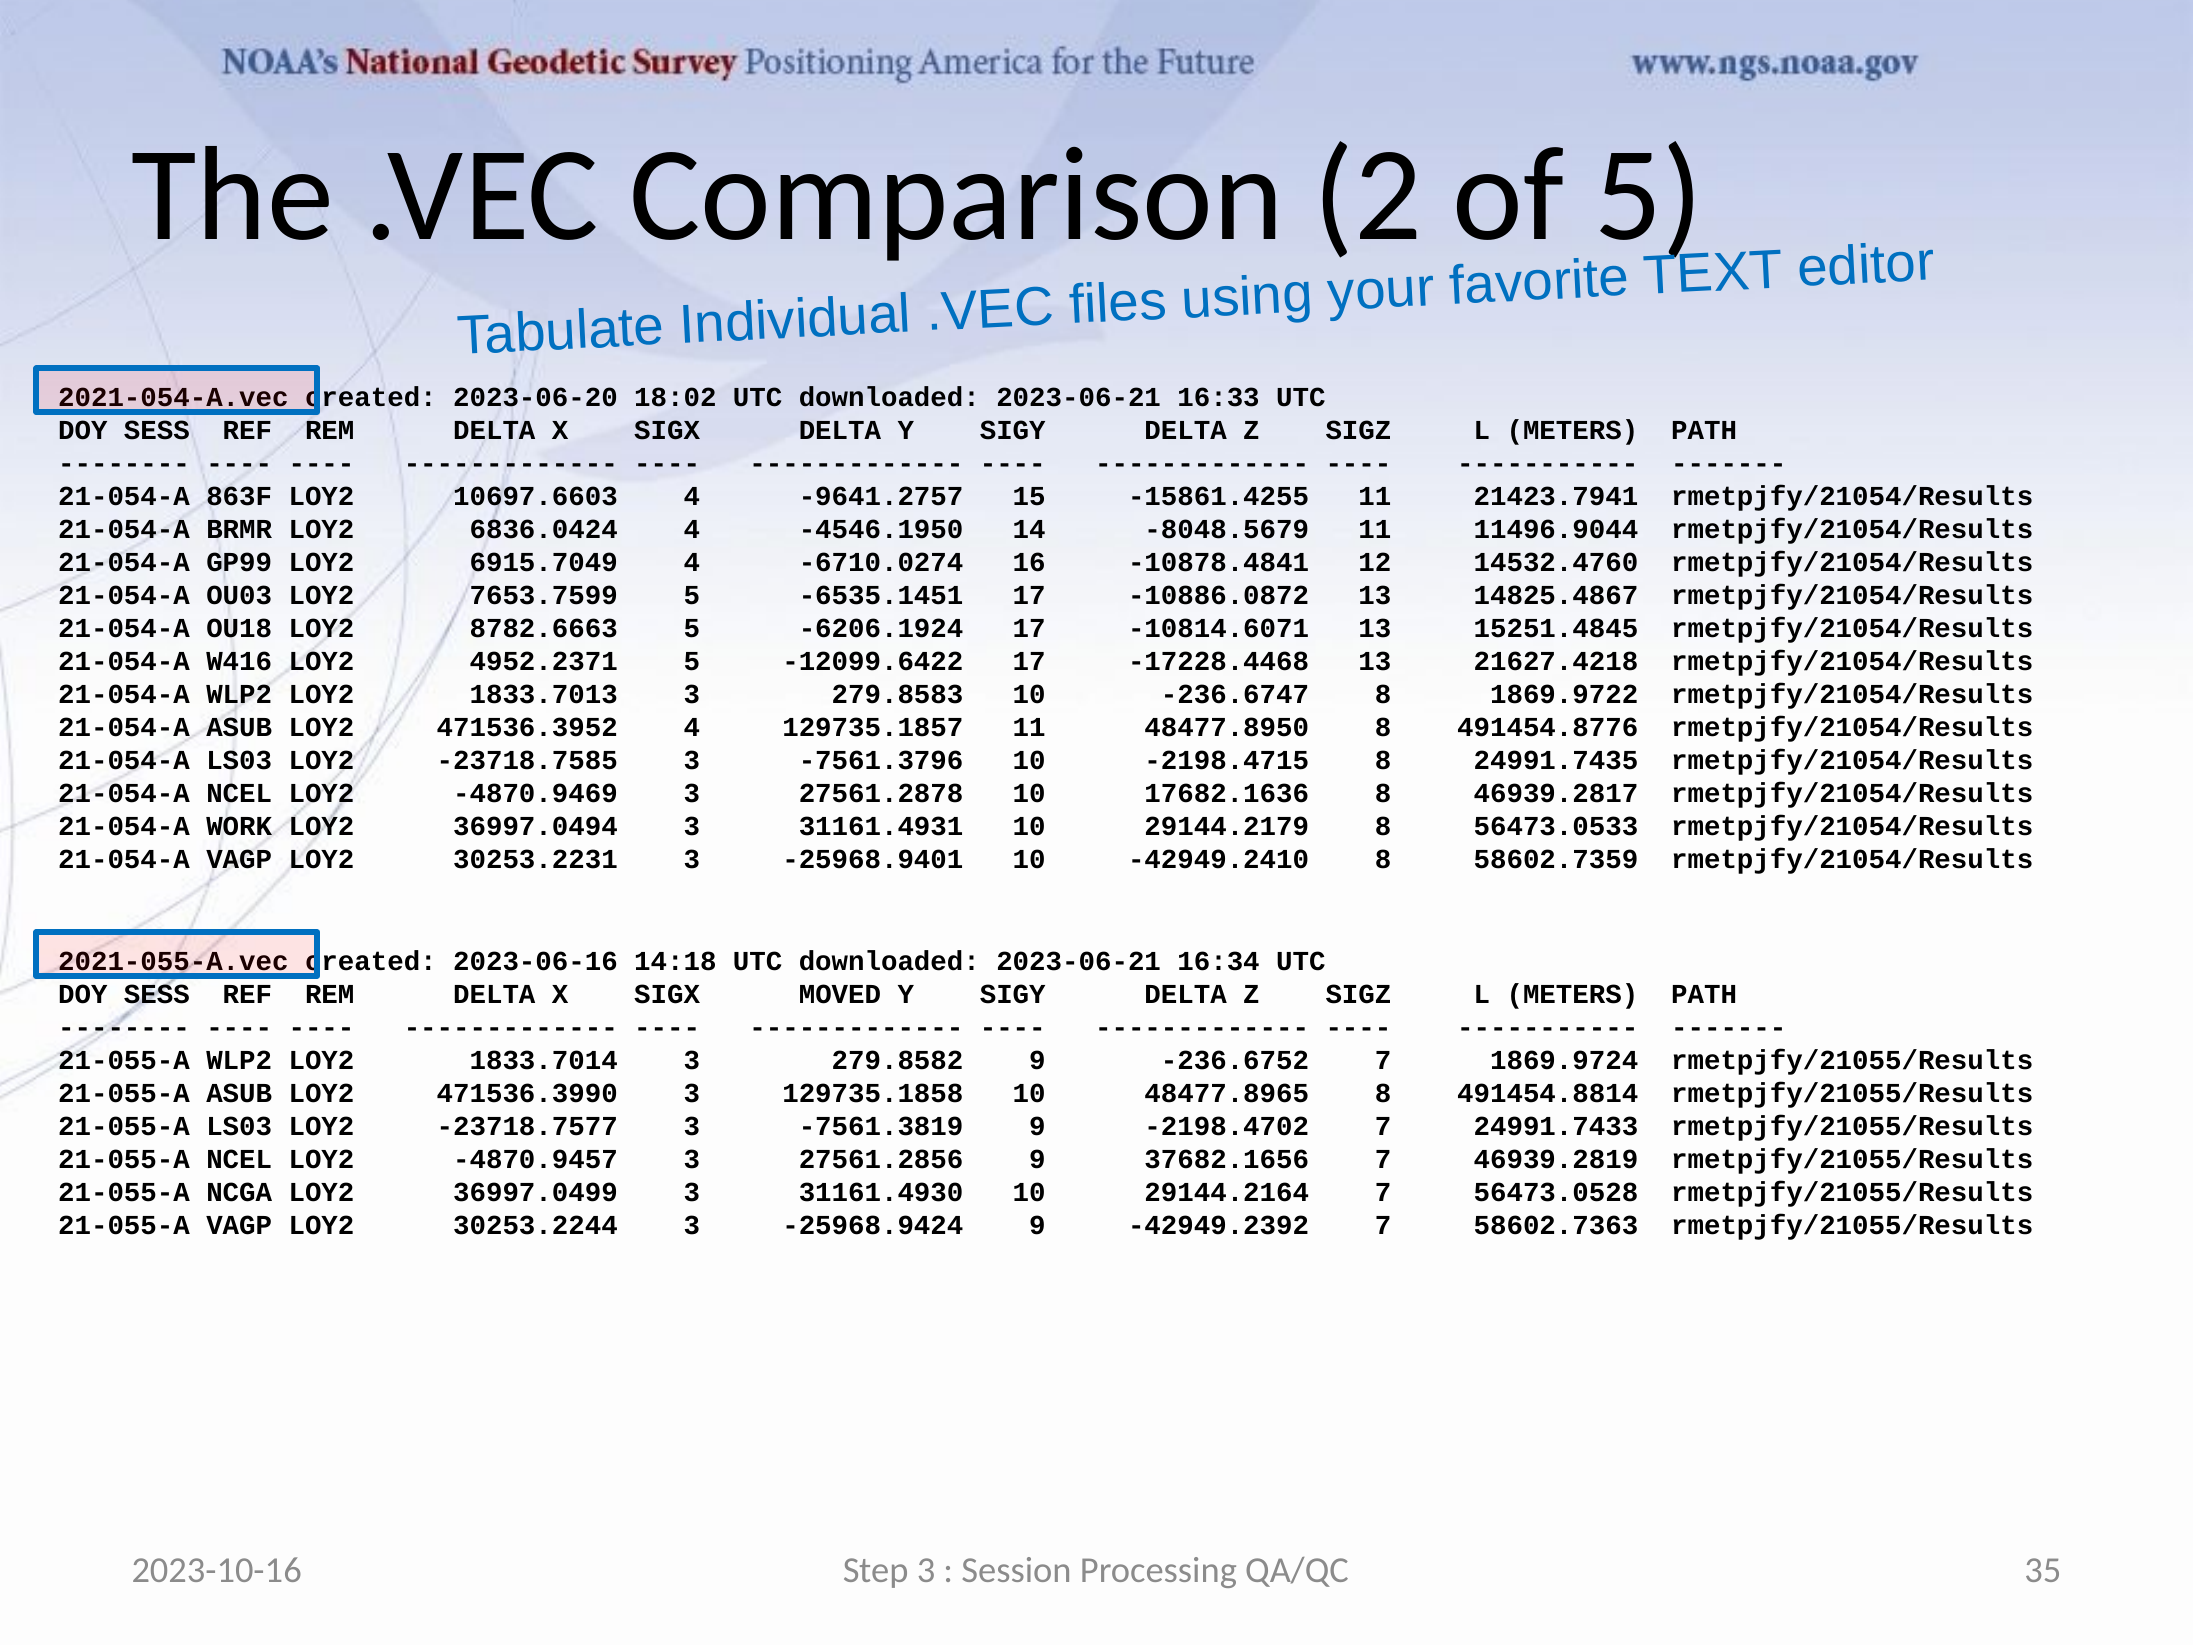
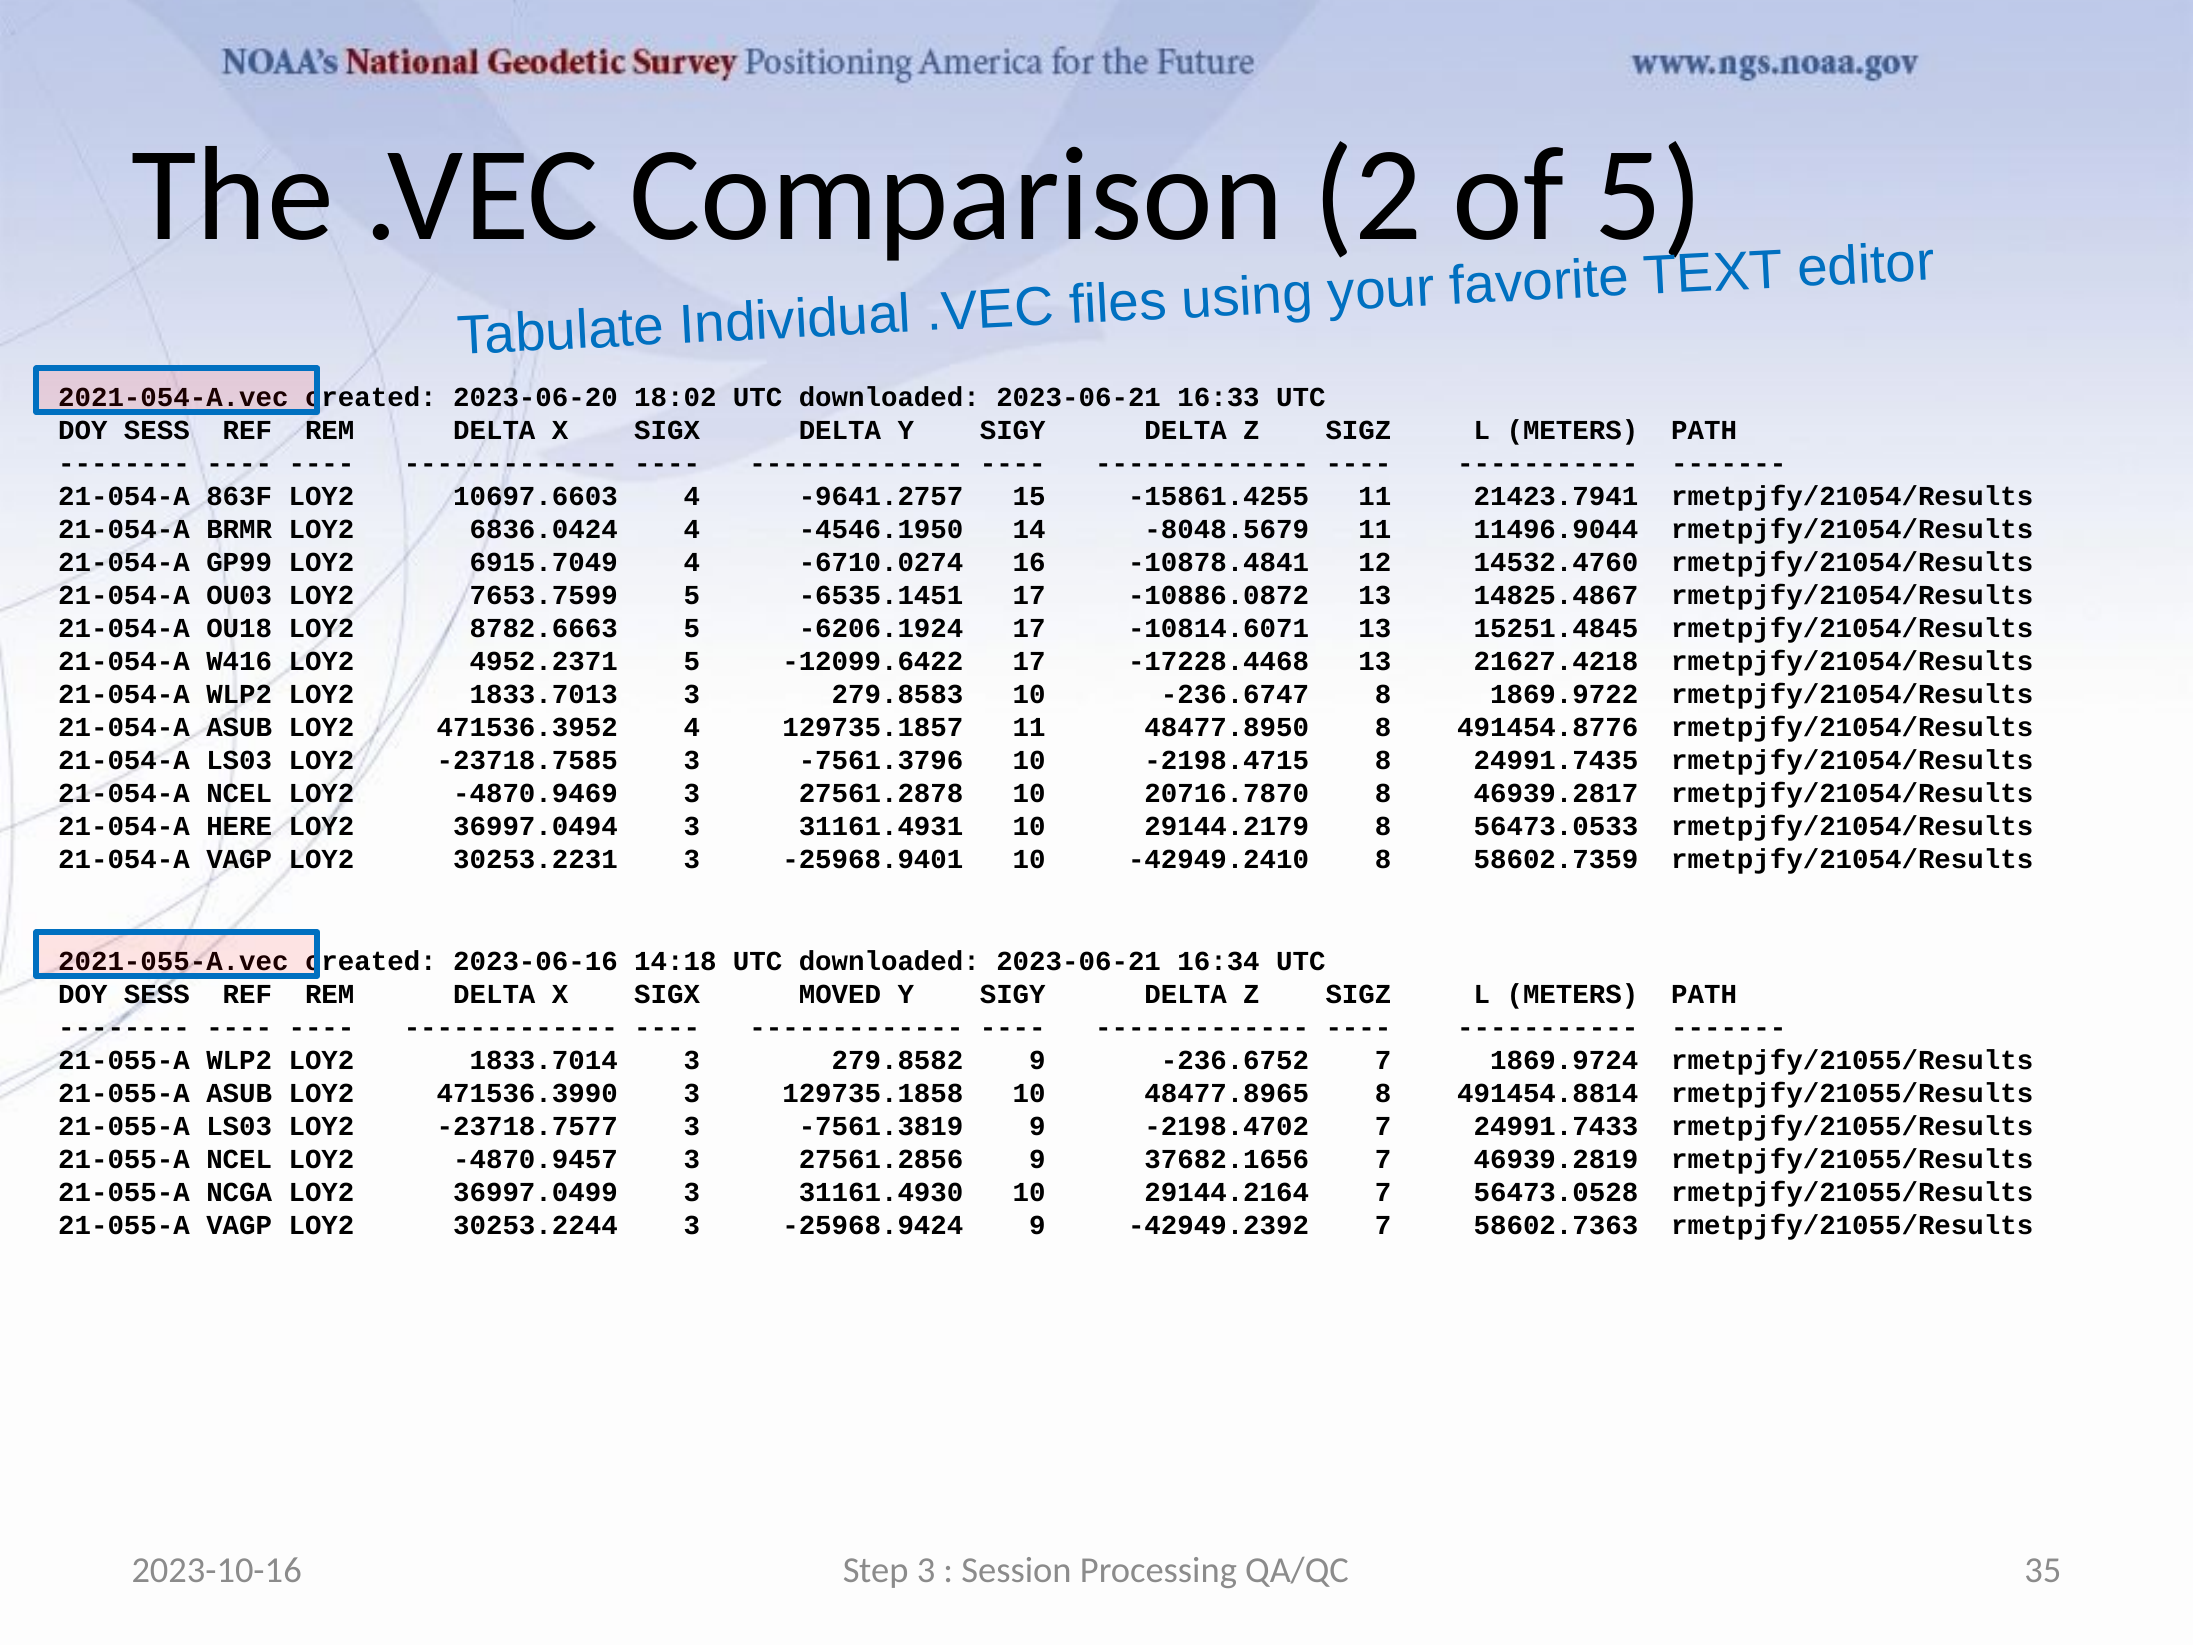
17682.1636: 17682.1636 -> 20716.7870 (1227, 793)
WORK: WORK -> HERE (239, 826)
